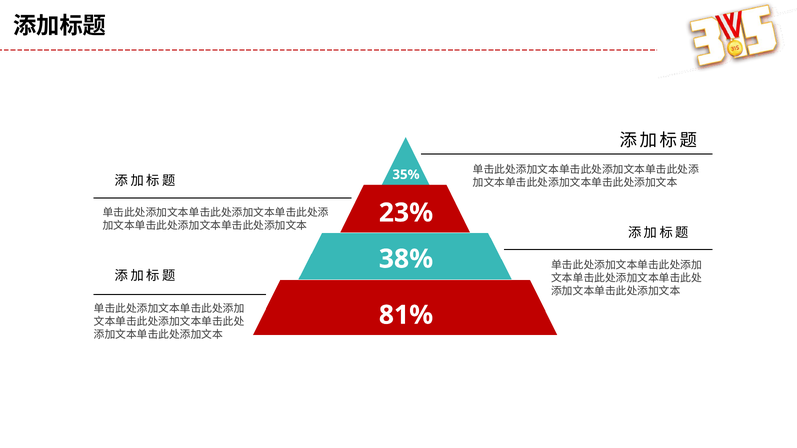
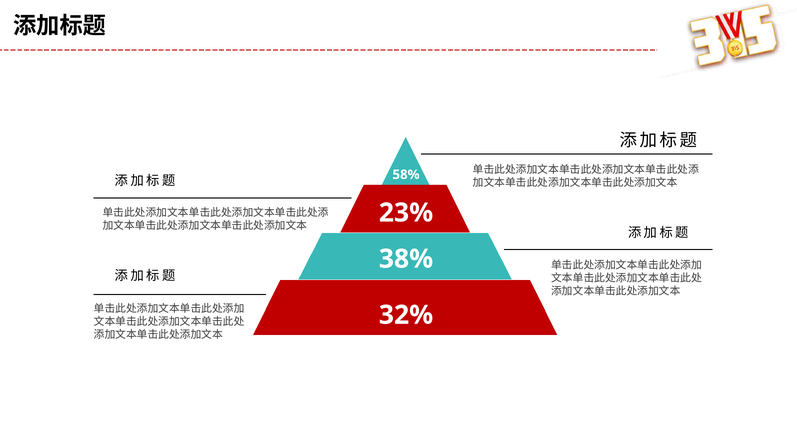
35%: 35% -> 58% (406, 175)
81%: 81% -> 32% (406, 315)
